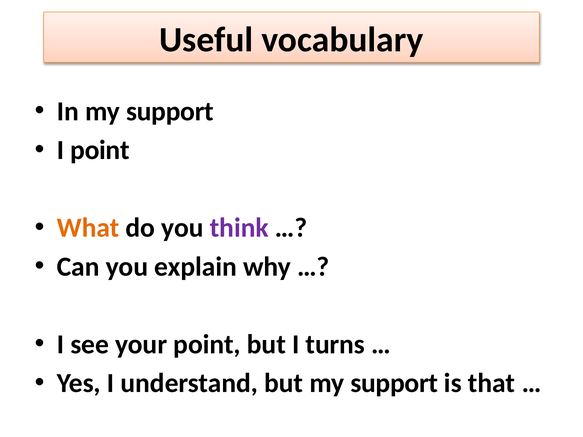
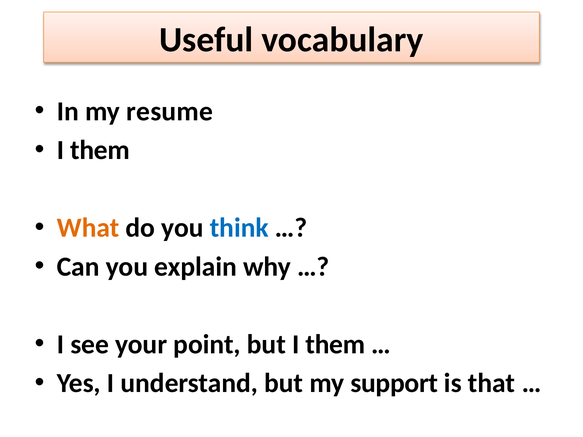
In my support: support -> resume (170, 111)
point: point -> them (100, 150)
think colour: purple -> blue (239, 228)
but I turns: turns -> them (335, 345)
